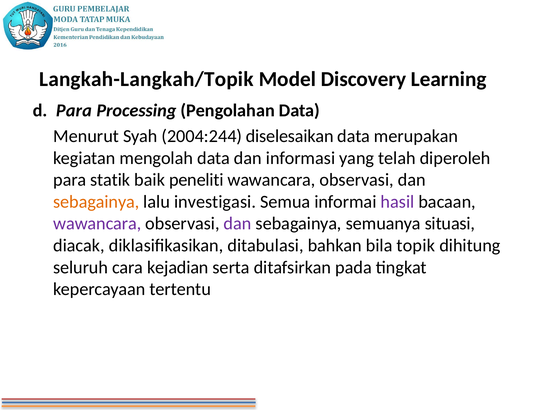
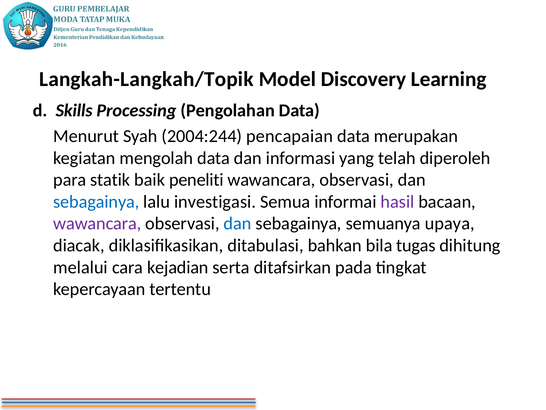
d Para: Para -> Skills (74, 110)
diselesaikan: diselesaikan -> pencapaian (290, 136)
sebagainya colour: orange -> blue (96, 201)
dan colour: purple -> blue (238, 223)
situasi: situasi -> upaya (450, 223)
topik: topik -> tugas (416, 245)
seluruh: seluruh -> melalui (81, 267)
